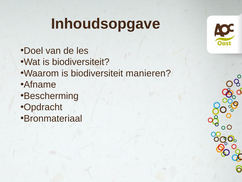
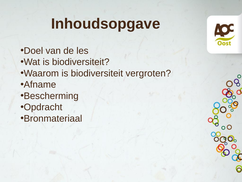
manieren: manieren -> vergroten (148, 73)
